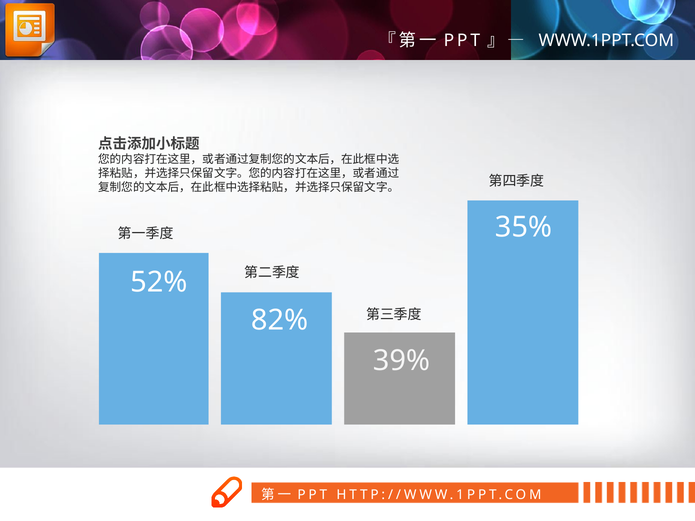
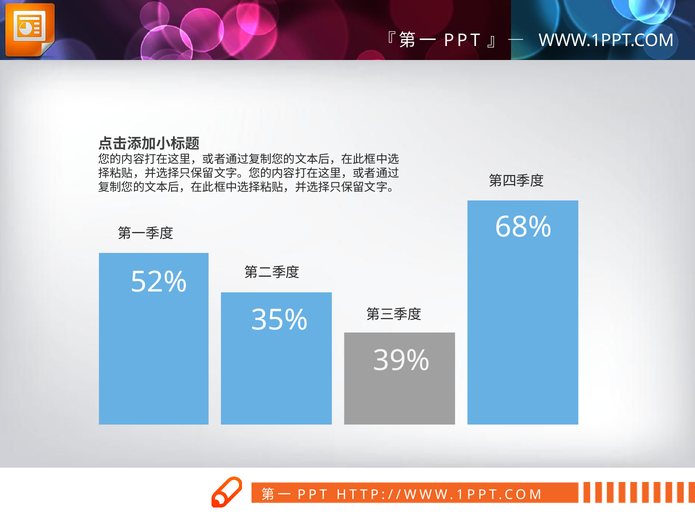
35%: 35% -> 68% (523, 227)
82%: 82% -> 35% (280, 320)
